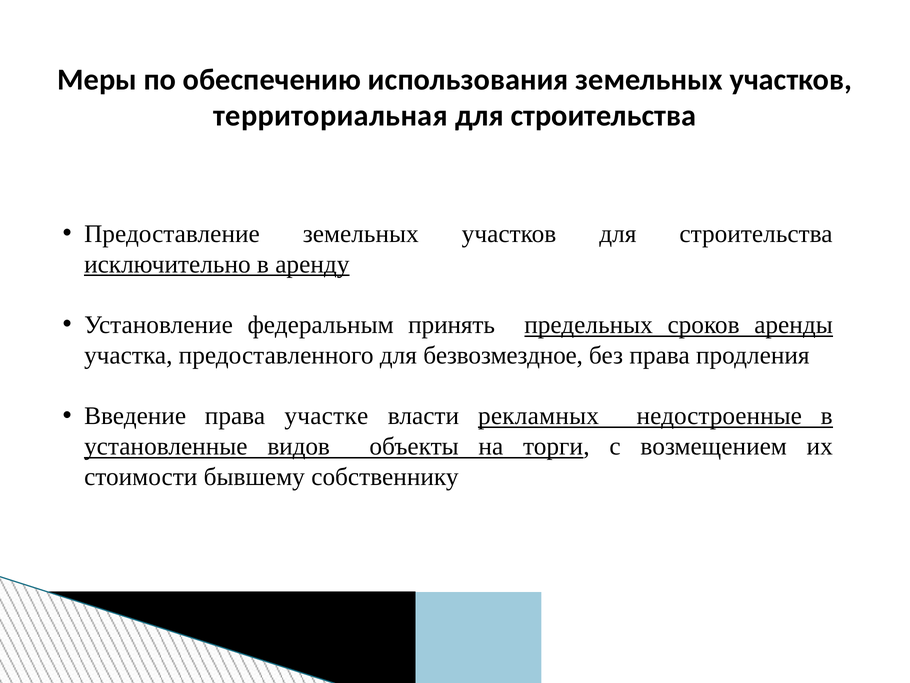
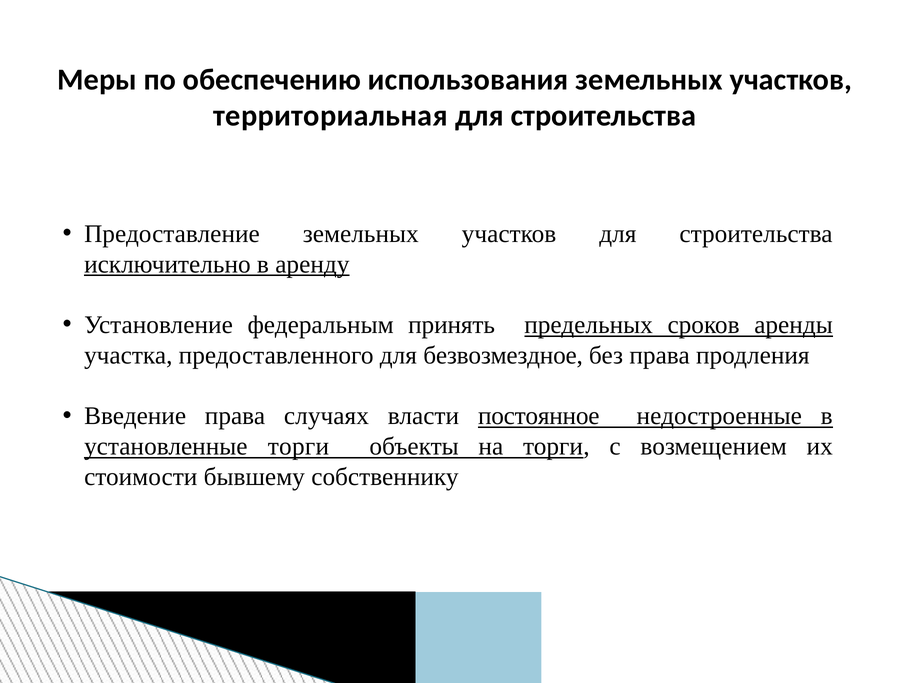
участке: участке -> случаях (326, 416)
рекламных: рекламных -> постоянное (539, 416)
установленные видов: видов -> торги (298, 446)
